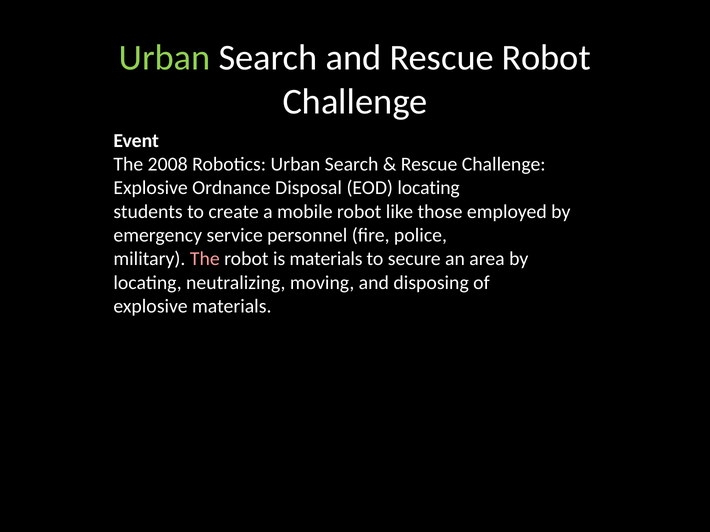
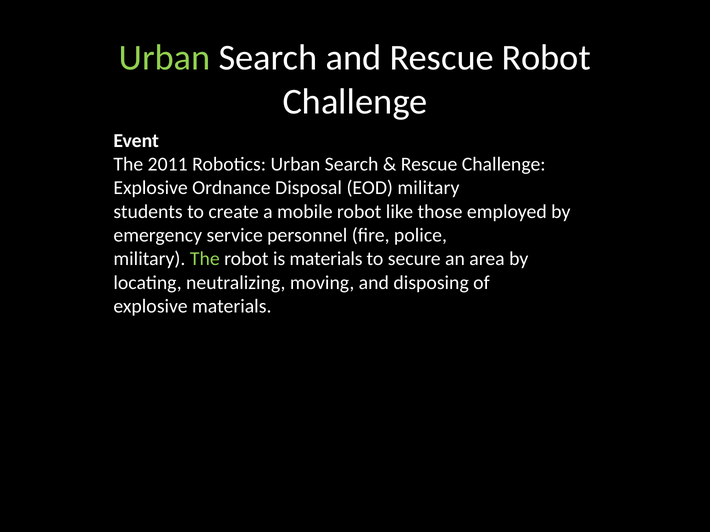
2008: 2008 -> 2011 (168, 164)
EOD locating: locating -> military (428, 188)
The colour: pink -> light green (205, 259)
